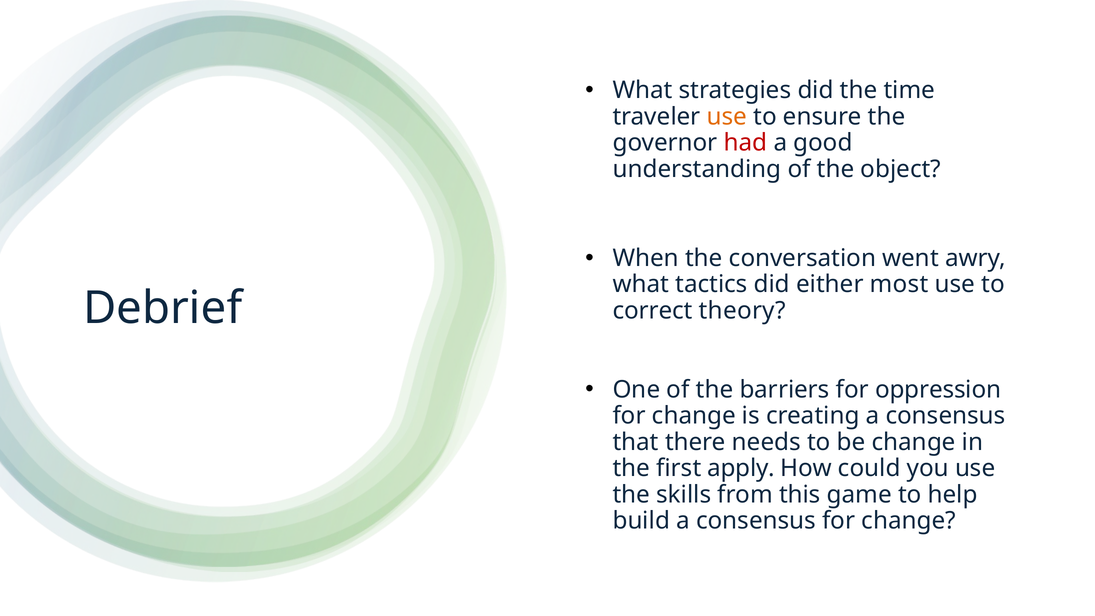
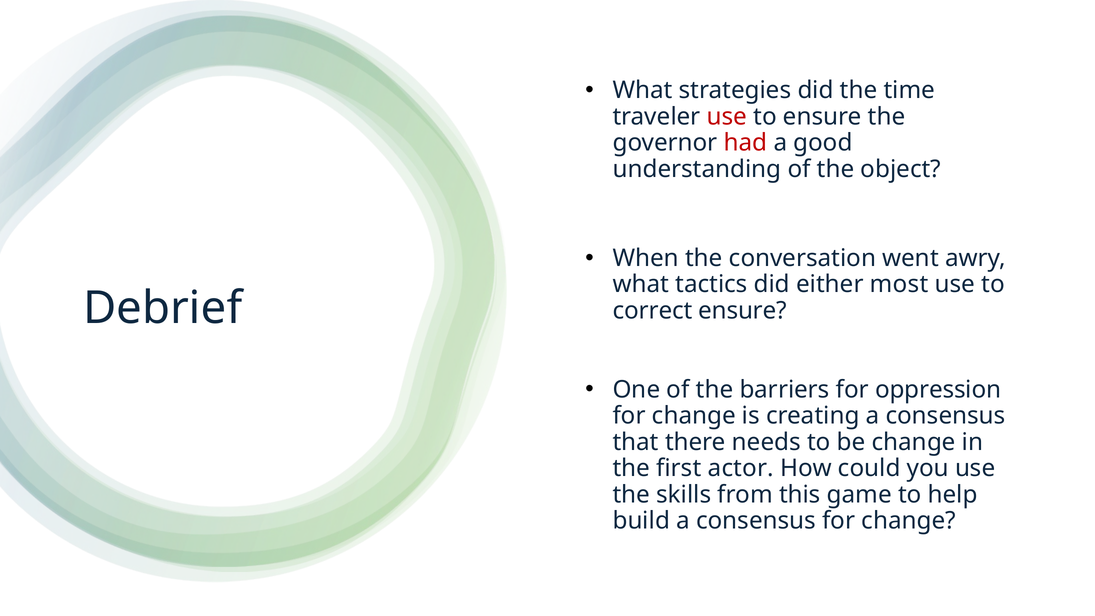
use colour: orange -> red (727, 117)
correct theory: theory -> ensure (743, 311)
apply: apply -> actor (741, 468)
